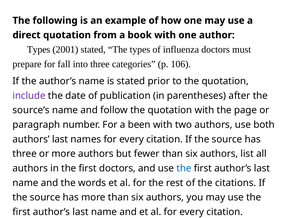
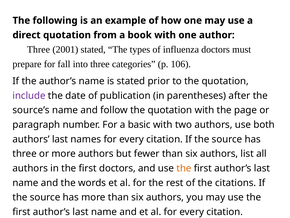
Types: Types -> Three (38, 49)
been: been -> basic (139, 124)
the colour: blue -> orange (184, 168)
